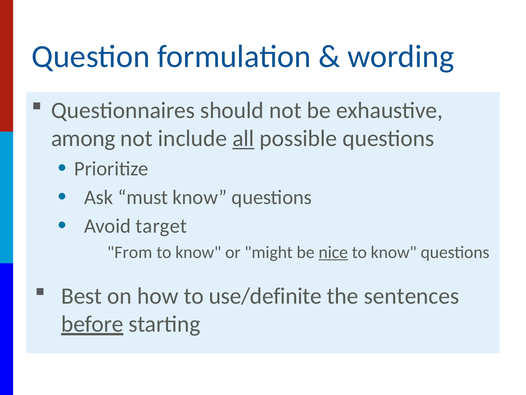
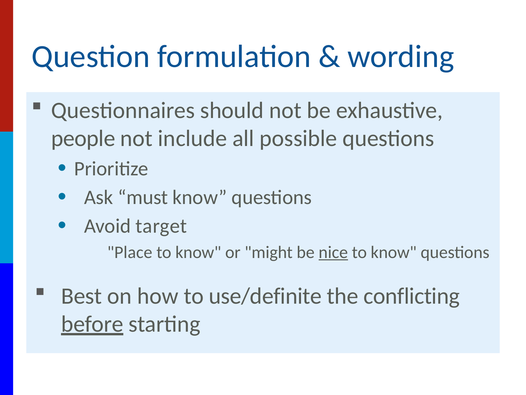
among: among -> people (83, 138)
all underline: present -> none (243, 138)
From: From -> Place (130, 252)
sentences: sentences -> conflicting (412, 296)
